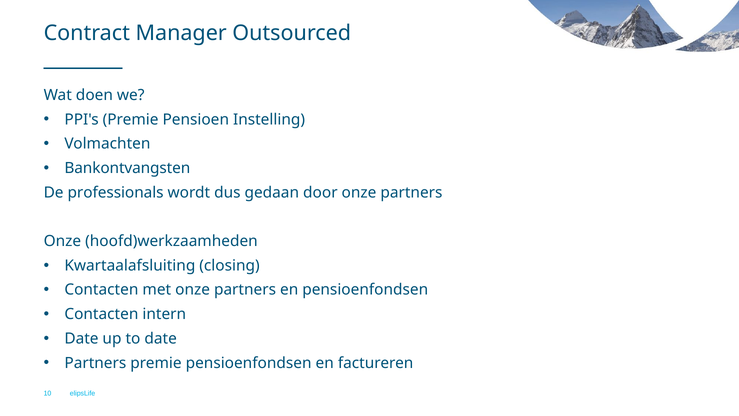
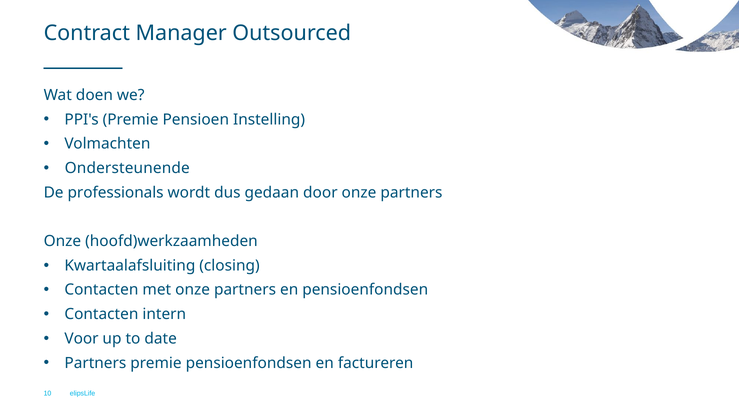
Bankontvangsten: Bankontvangsten -> Ondersteunende (127, 168)
Date: Date -> Voor (81, 338)
